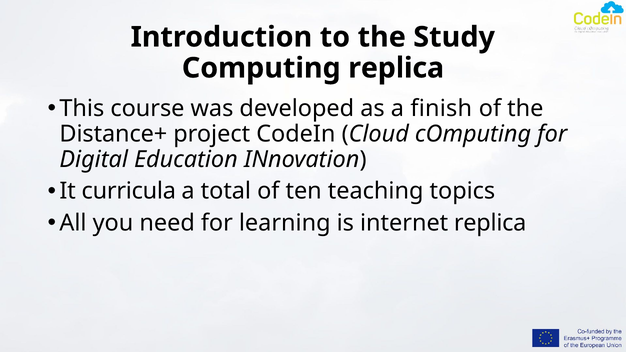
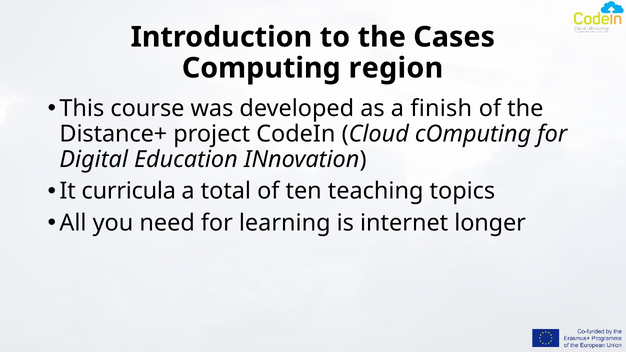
Study: Study -> Cases (454, 37)
Computing replica: replica -> region (396, 68)
internet replica: replica -> longer (490, 223)
